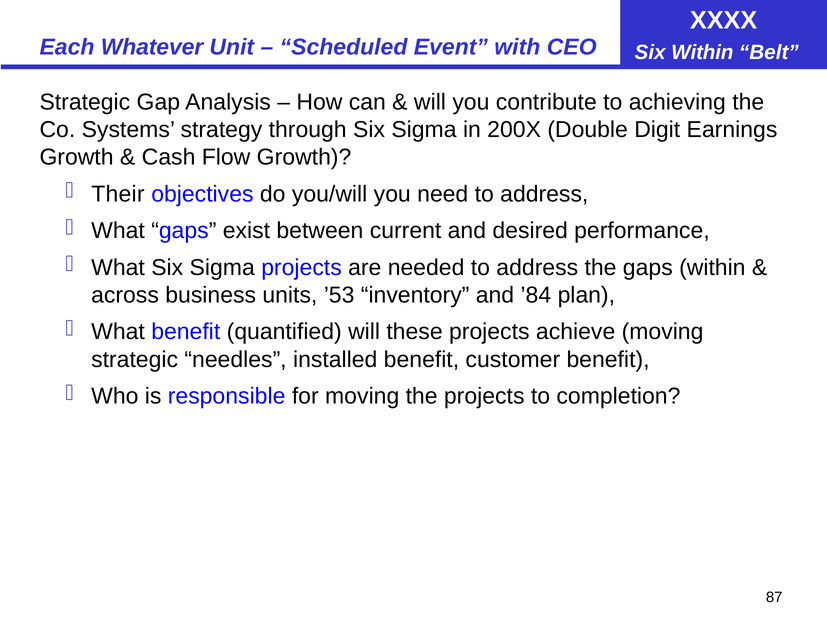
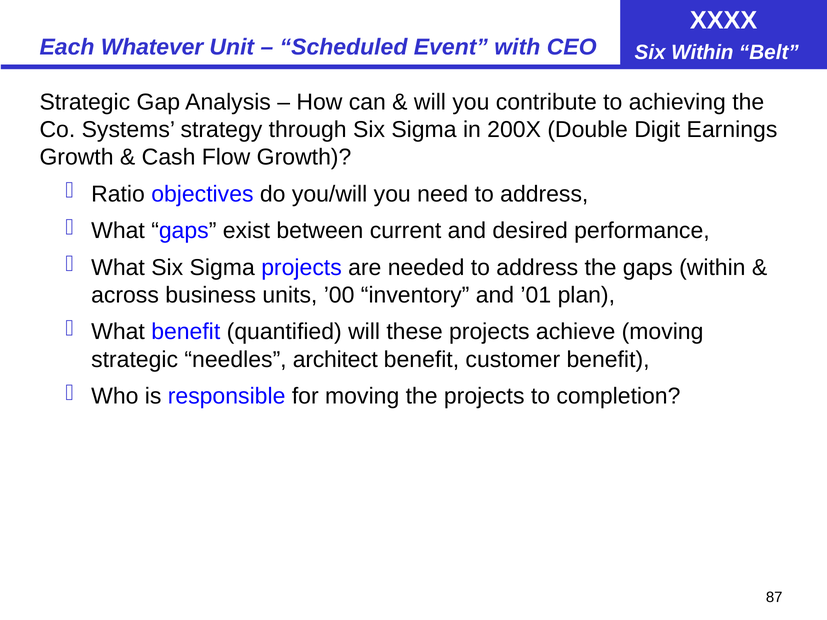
Their: Their -> Ratio (118, 194)
’53: ’53 -> ’00 (339, 295)
’84: ’84 -> ’01 (536, 295)
installed: installed -> architect (335, 360)
